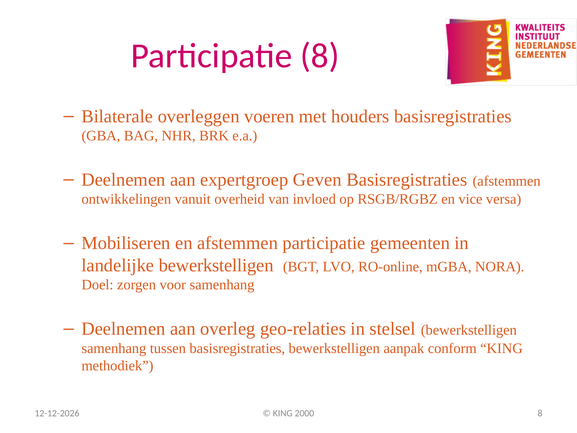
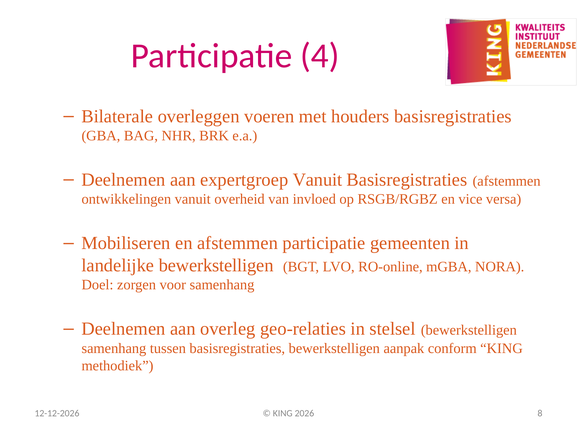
Participatie 8: 8 -> 4 (320, 56)
expertgroep Geven: Geven -> Vanuit (317, 180)
2000: 2000 -> 2026 (304, 413)
